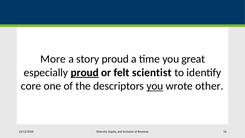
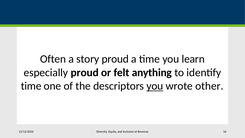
More: More -> Often (53, 59)
great: great -> learn (193, 59)
proud underline: present -> none (85, 72)
scientist: scientist -> anything (152, 72)
core: core -> time (31, 86)
